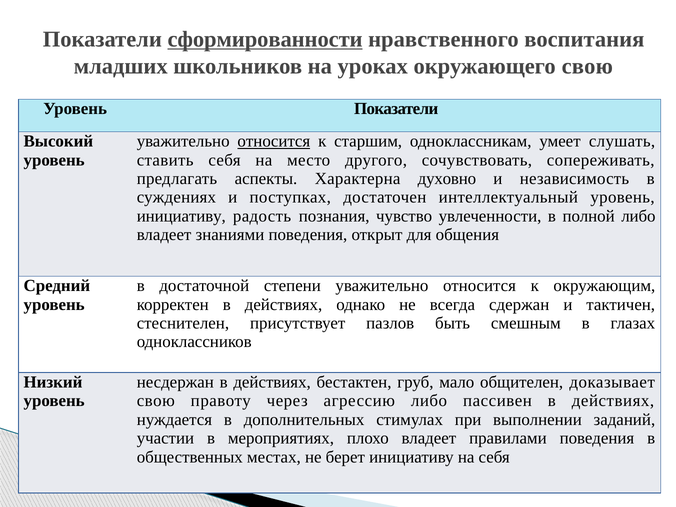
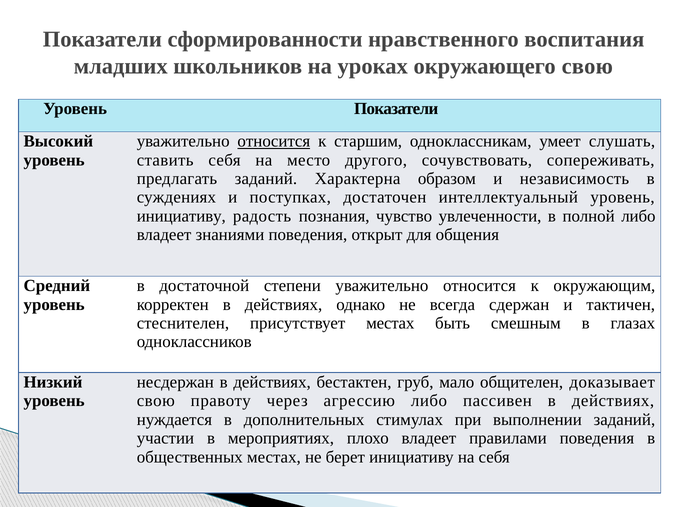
сформированности underline: present -> none (265, 39)
предлагать аспекты: аспекты -> заданий (266, 179)
духовно: духовно -> образом (447, 179)
присутствует пазлов: пазлов -> местах (390, 323)
